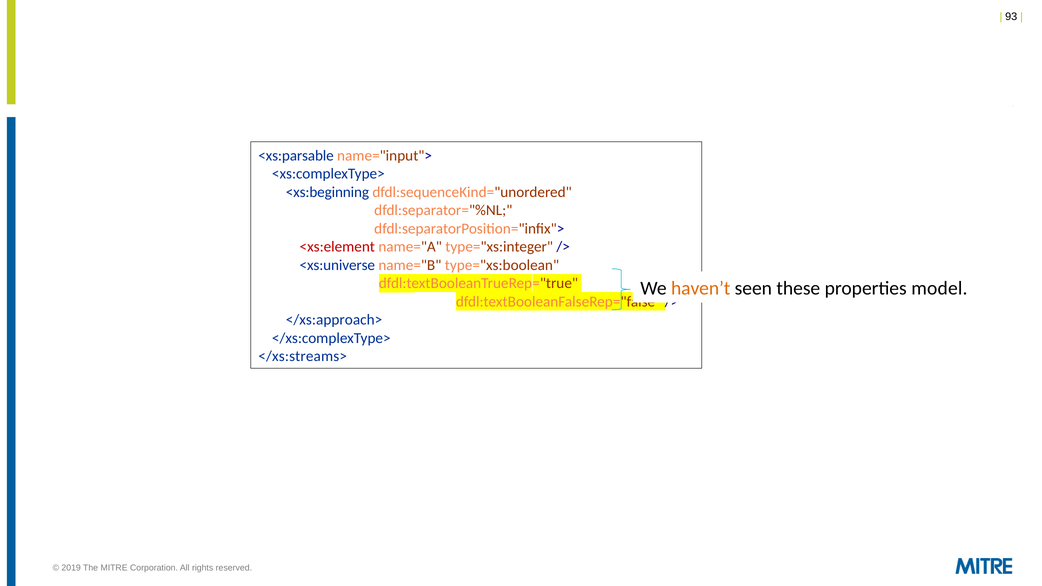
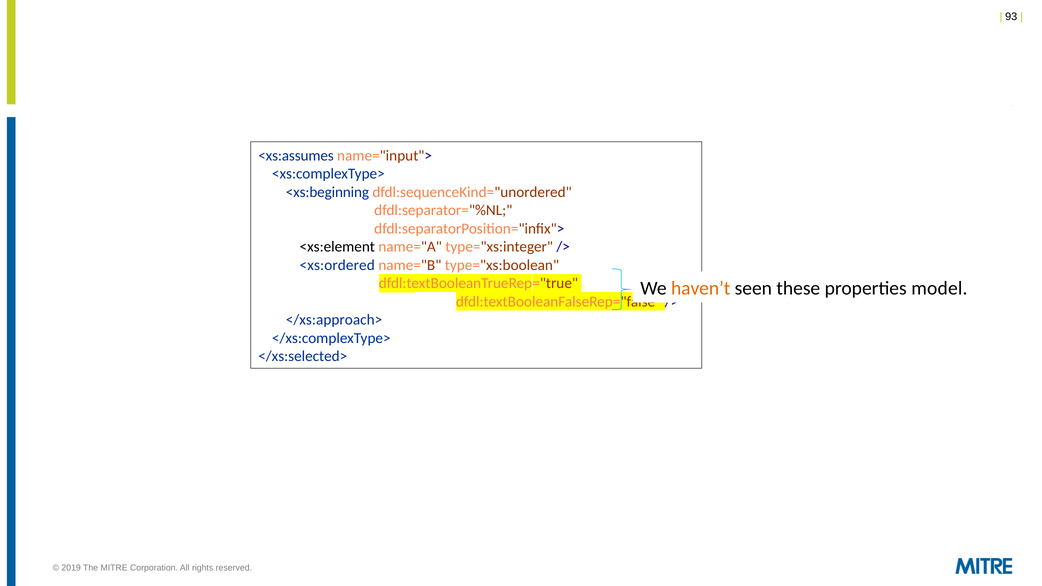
<xs:parsable: <xs:parsable -> <xs:assumes (296, 156)
<xs:element colour: red -> black (337, 247)
<xs:universe: <xs:universe -> <xs:ordered (337, 265)
</xs:streams>: </xs:streams> -> </xs:selected> (303, 356)
